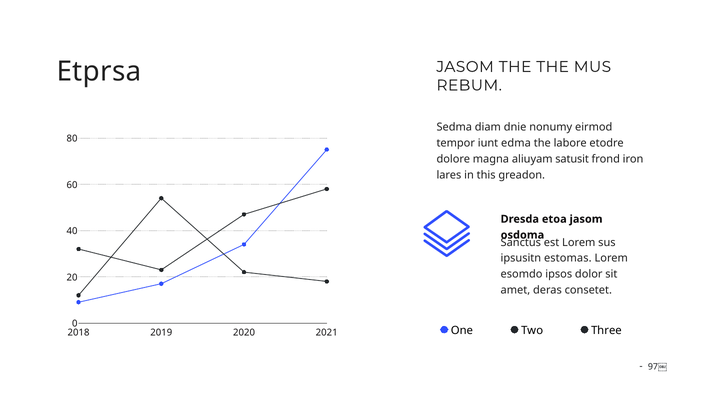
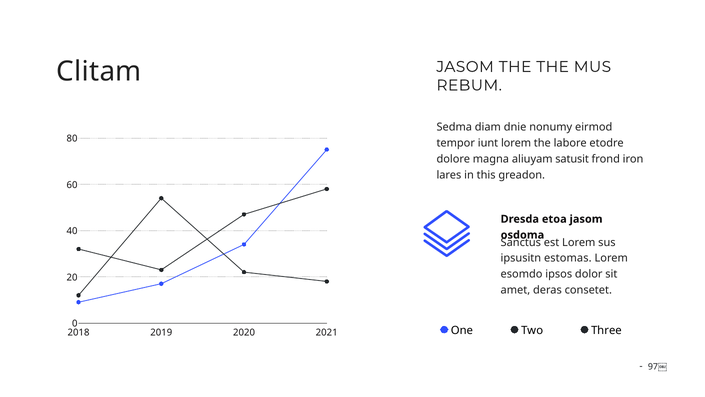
Etprsa: Etprsa -> Clitam (99, 71)
iunt edma: edma -> lorem (516, 143)
